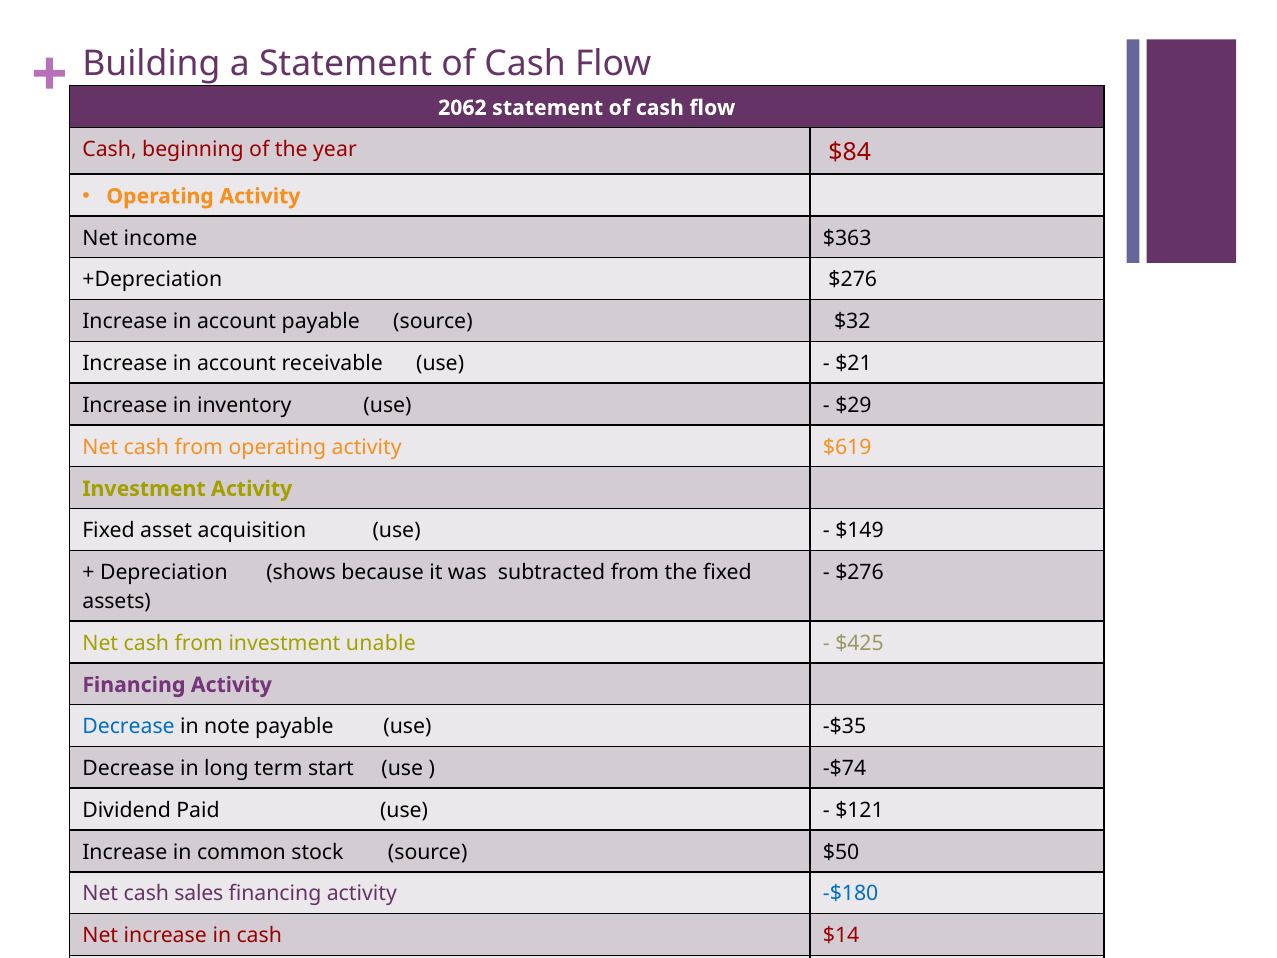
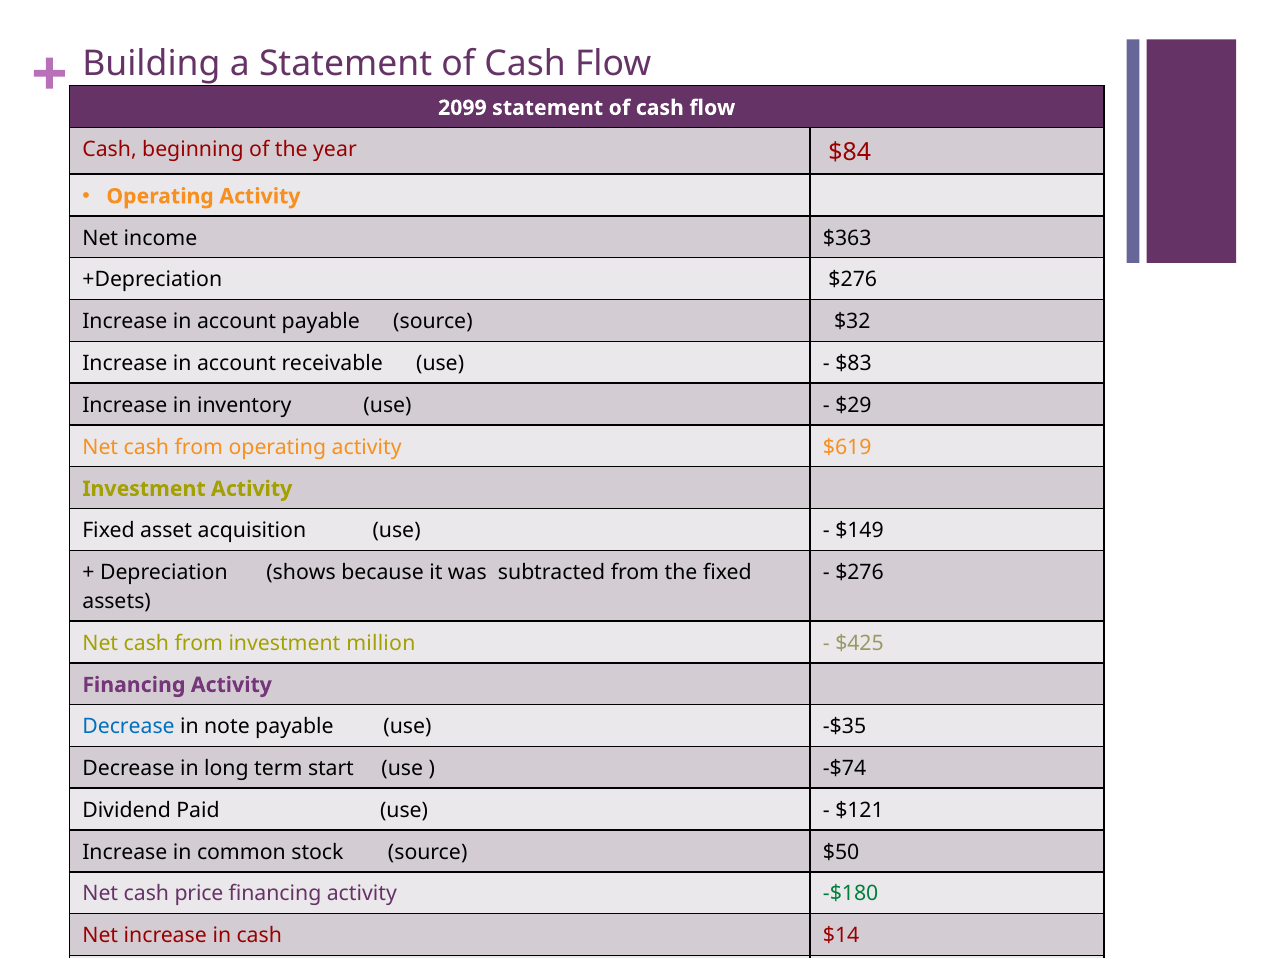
2062: 2062 -> 2099 (462, 108)
$21: $21 -> $83 (854, 363)
unable: unable -> million (381, 643)
sales: sales -> price (199, 894)
-$180 colour: blue -> green (851, 894)
